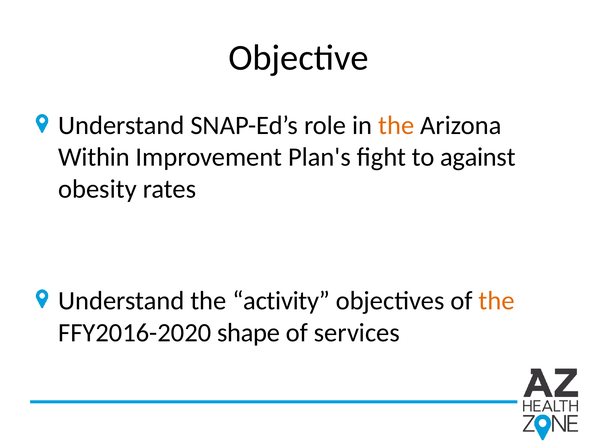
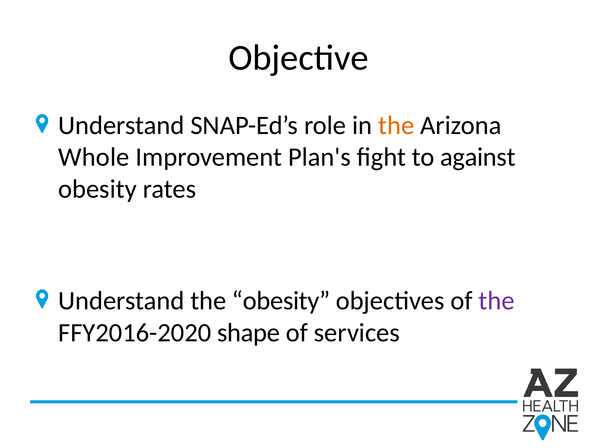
Within: Within -> Whole (94, 157)
the activity: activity -> obesity (281, 301)
the colour: orange -> purple (497, 301)
